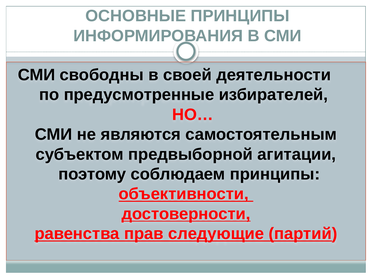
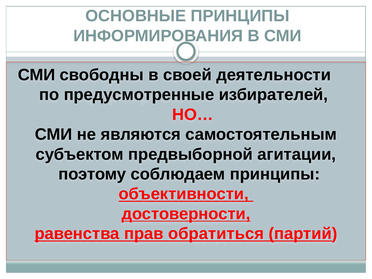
следующие: следующие -> обратиться (216, 234)
